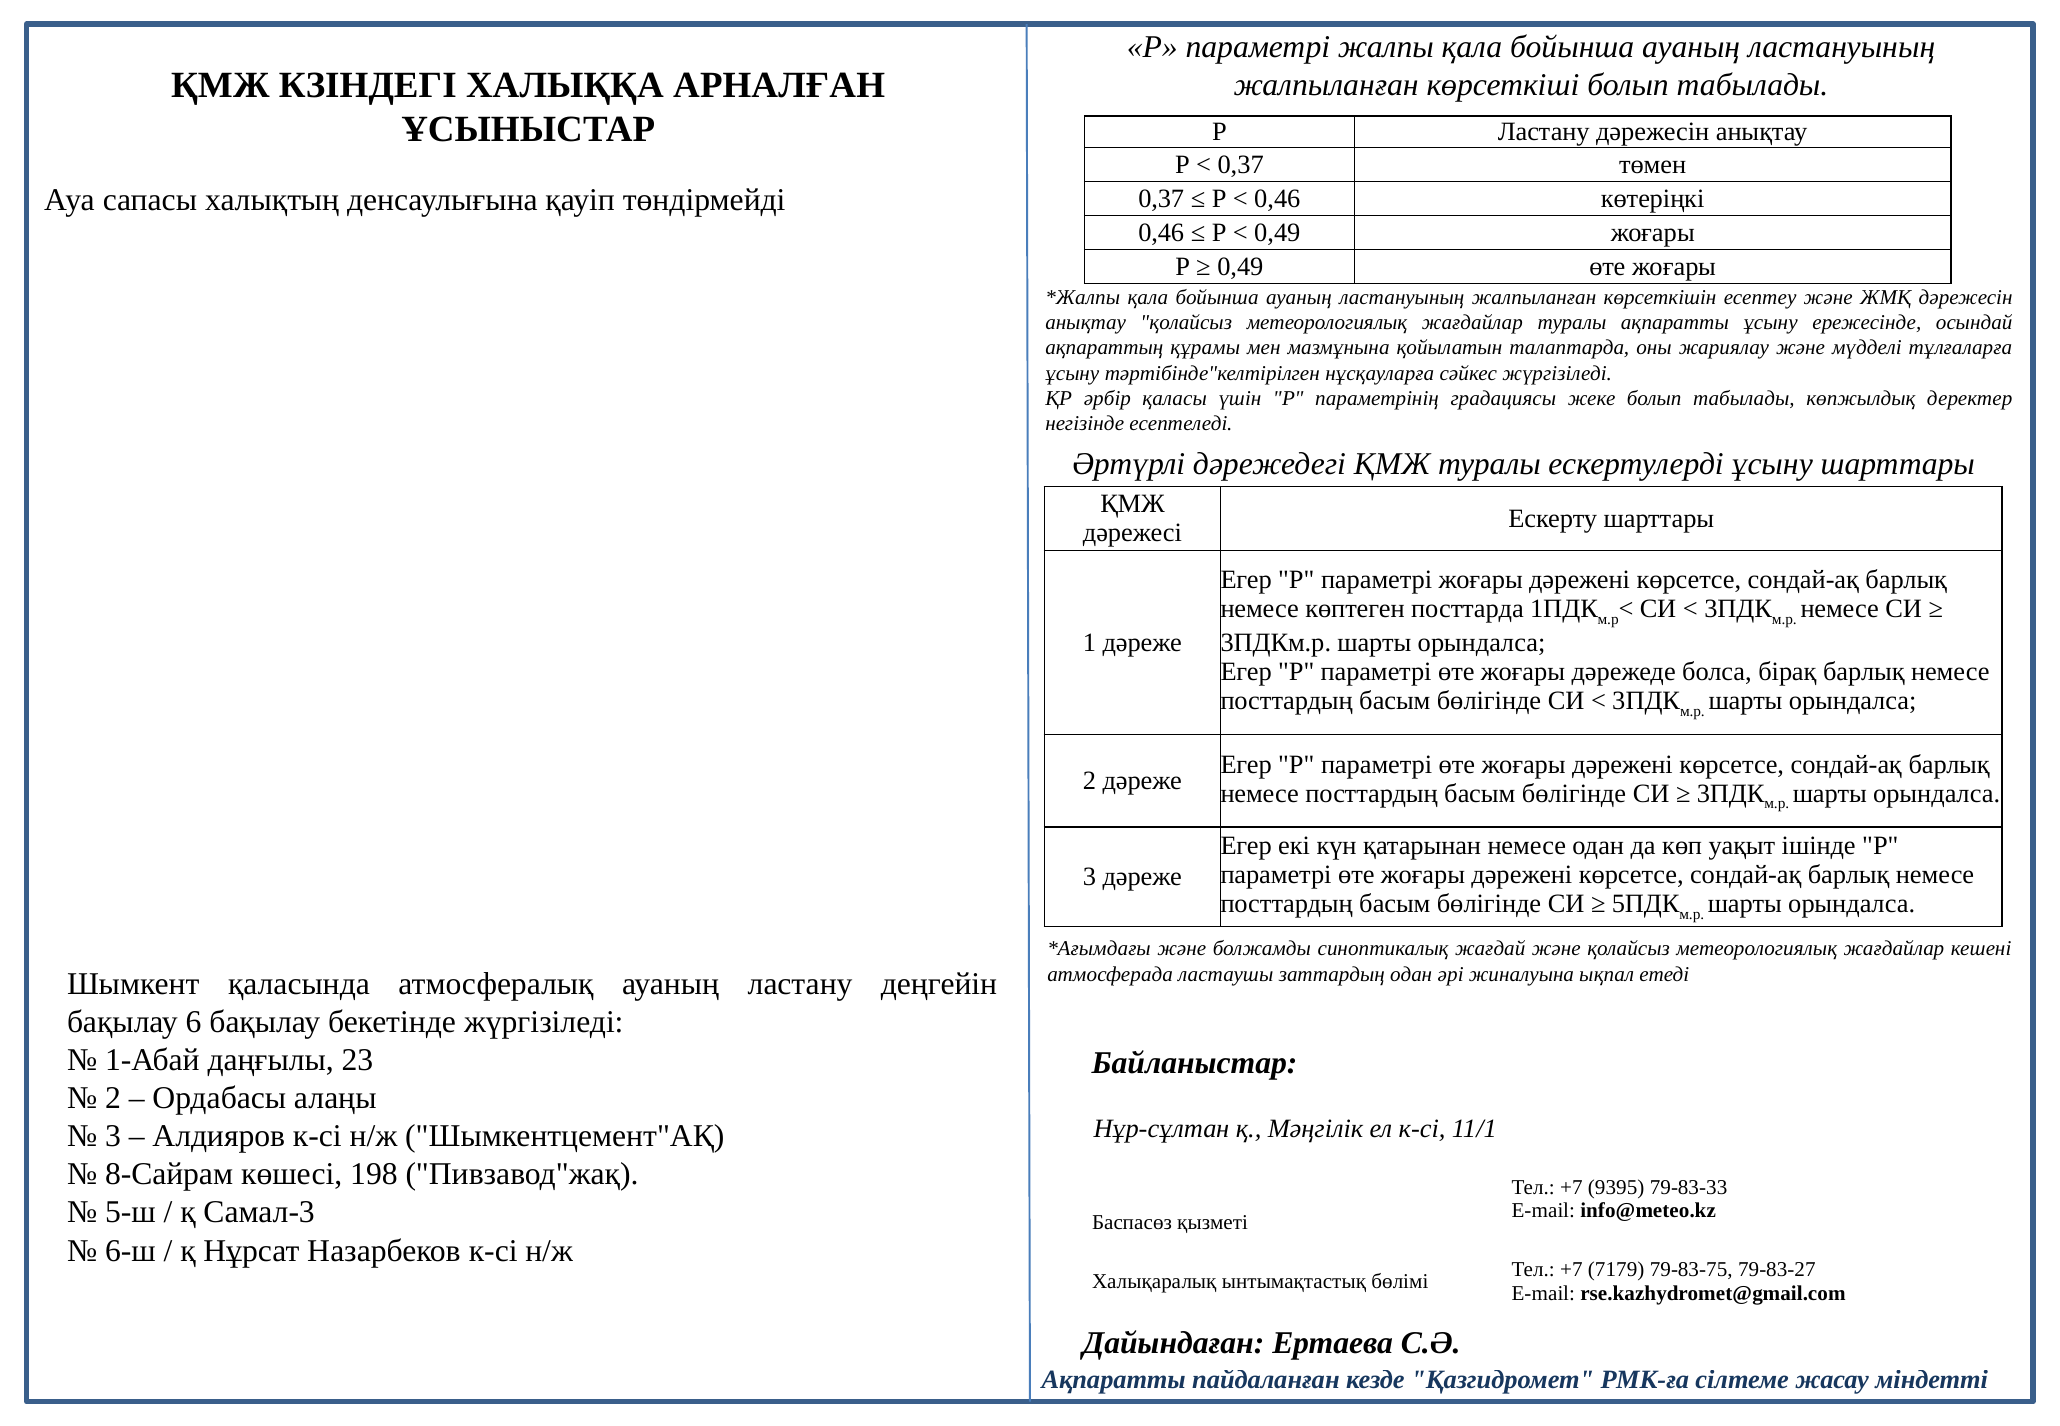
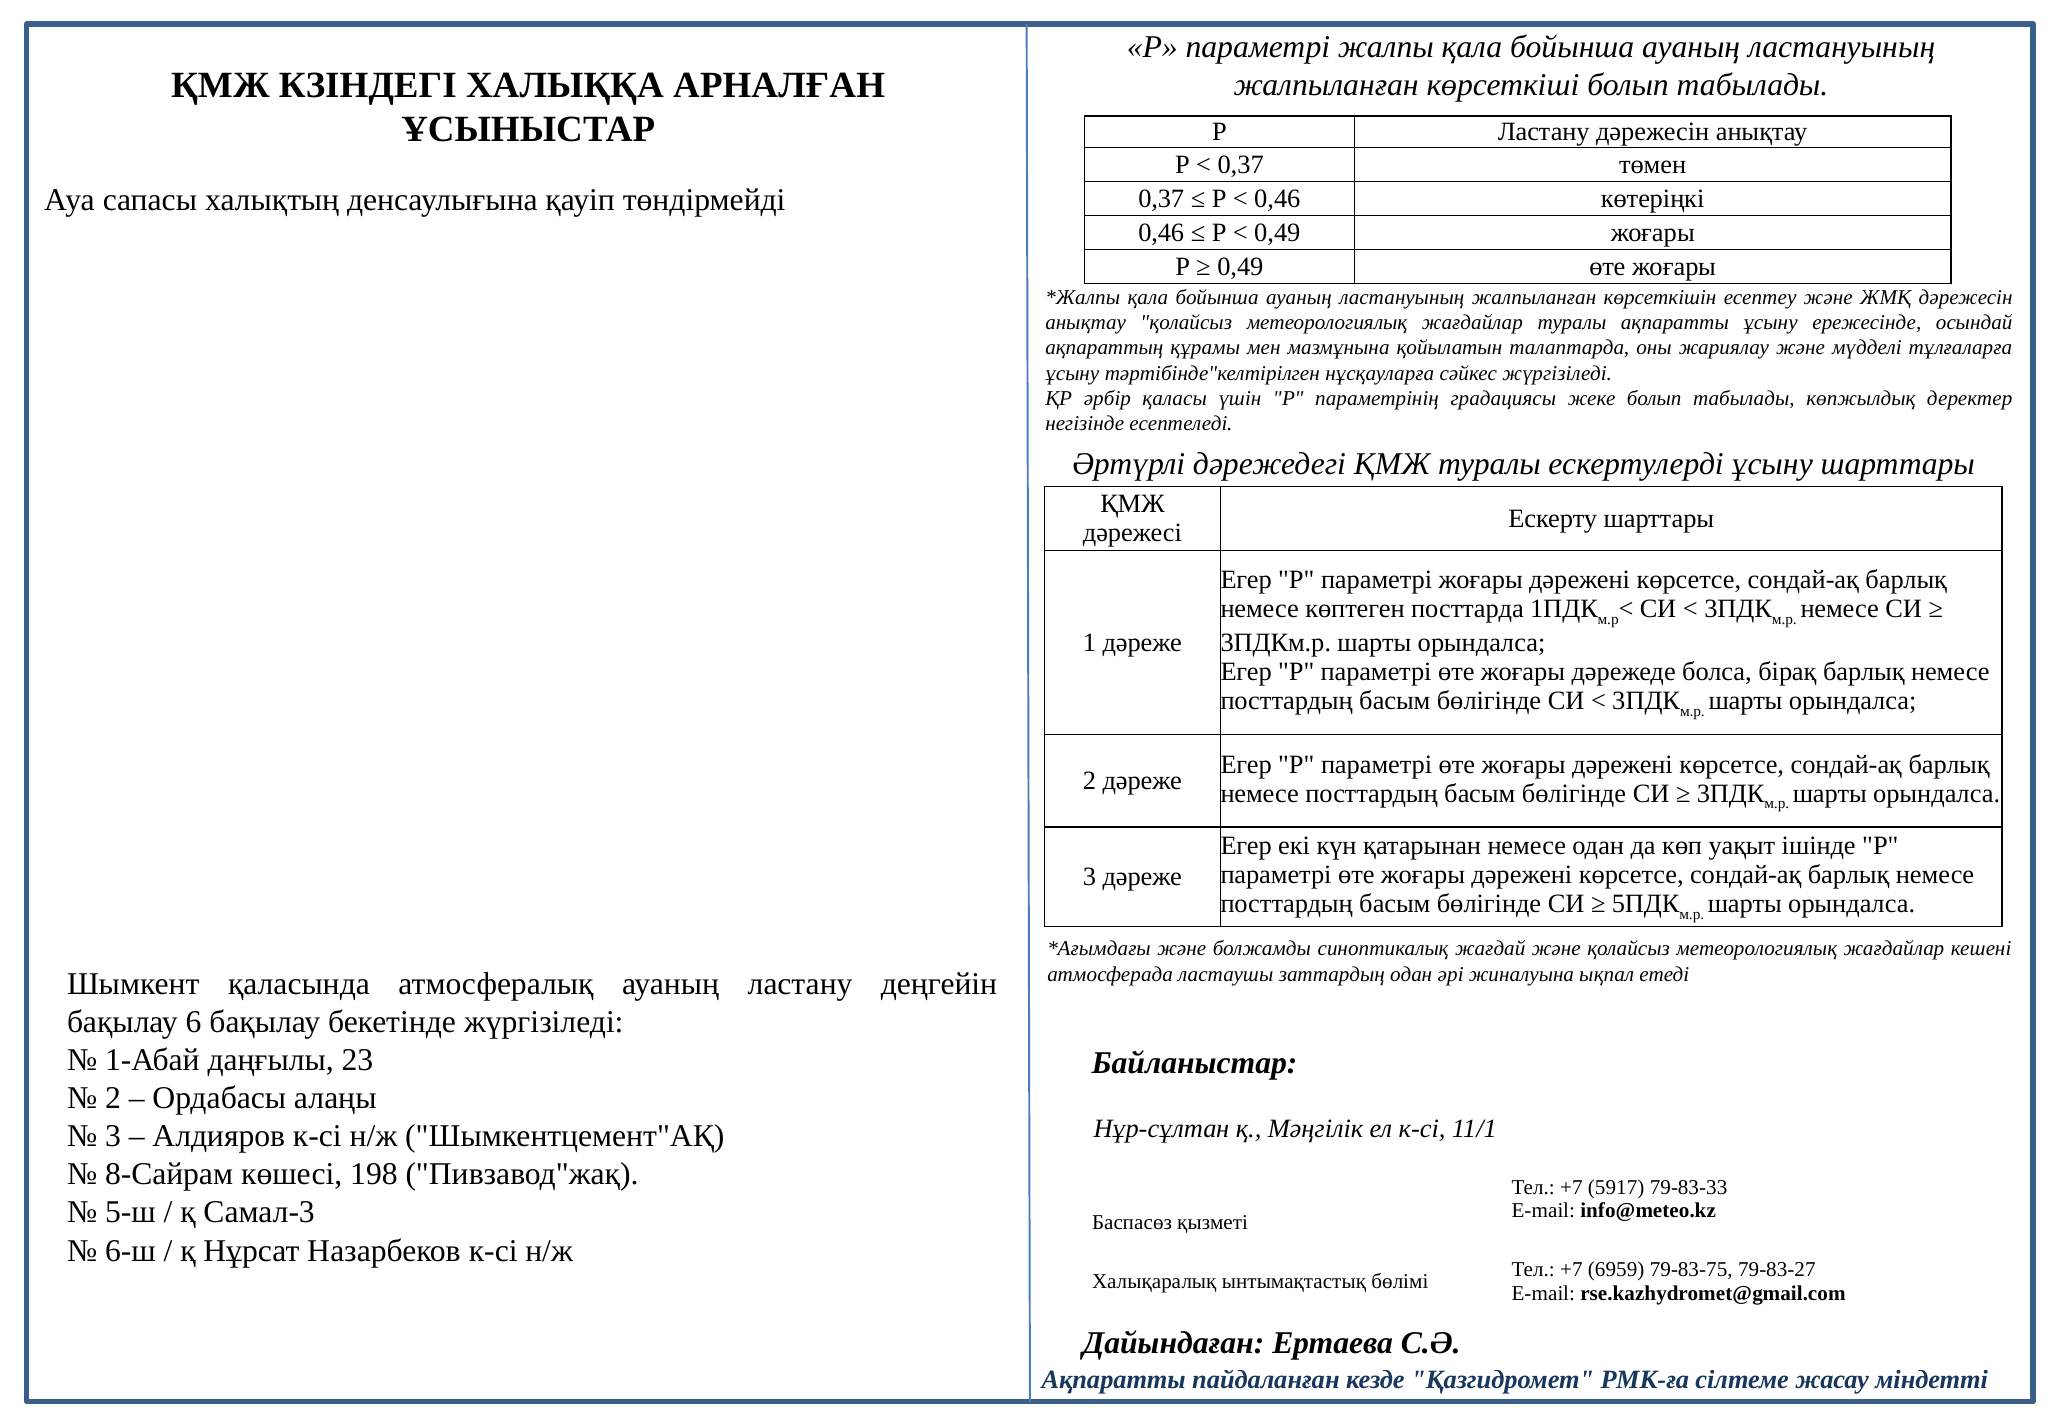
9395: 9395 -> 5917 (1616, 1187)
7179: 7179 -> 6959 (1616, 1270)
